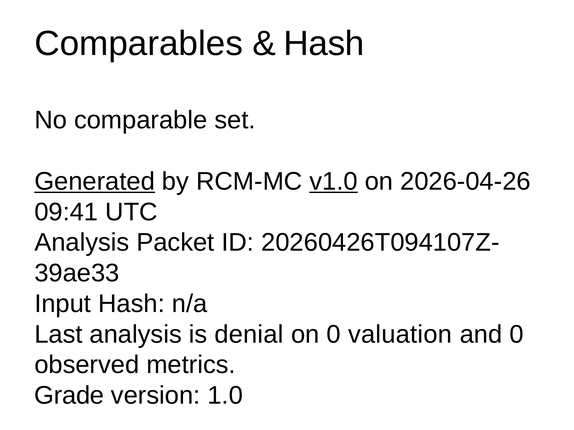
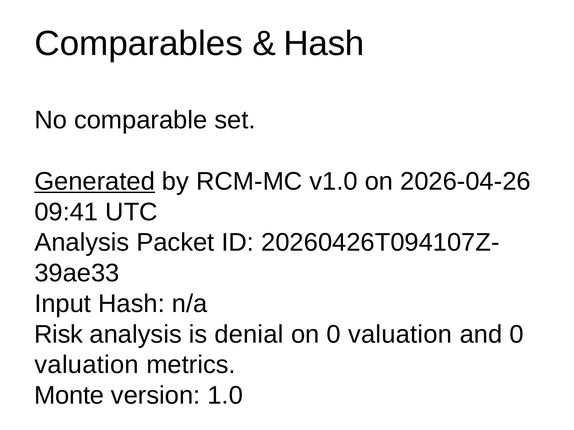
v1.0 underline: present -> none (334, 182)
Last: Last -> Risk (59, 335)
observed: observed -> valuation (87, 365)
Grade: Grade -> Monte (69, 396)
